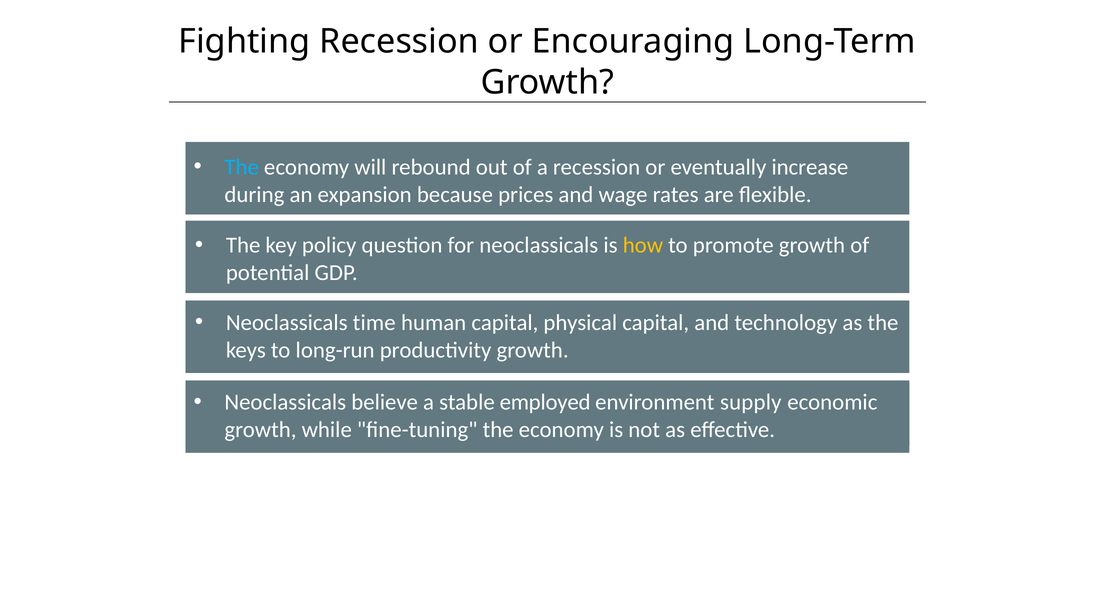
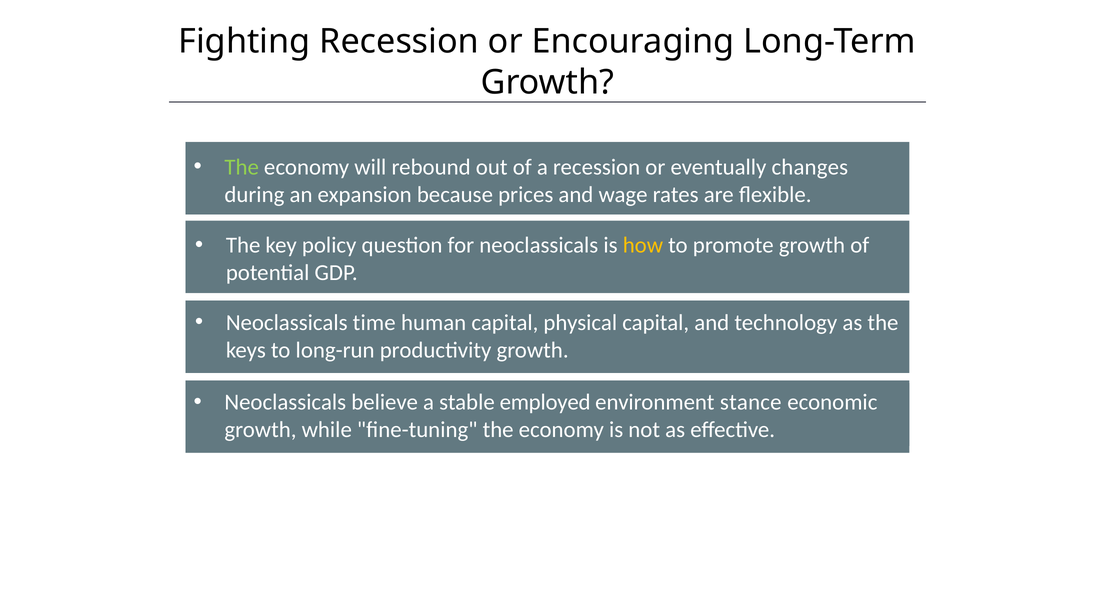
The colour: light blue -> light green (242, 167)
increase: increase -> changes (810, 167)
supply: supply -> stance (751, 402)
